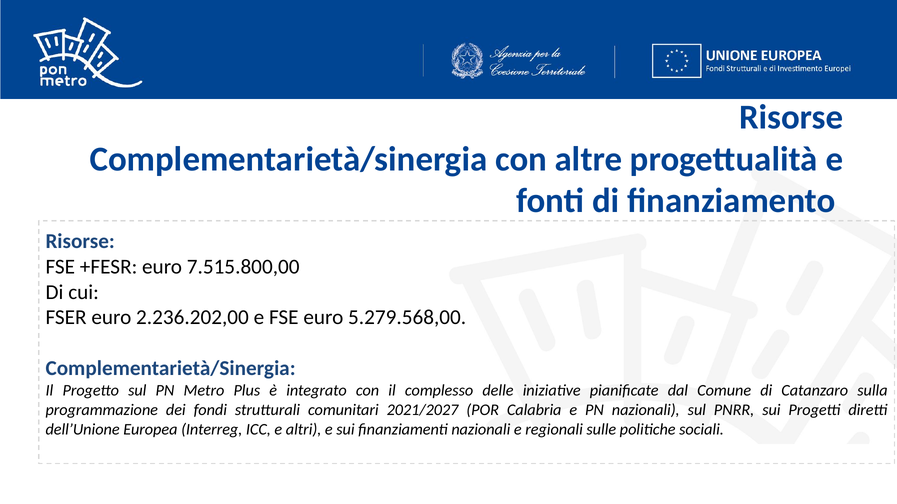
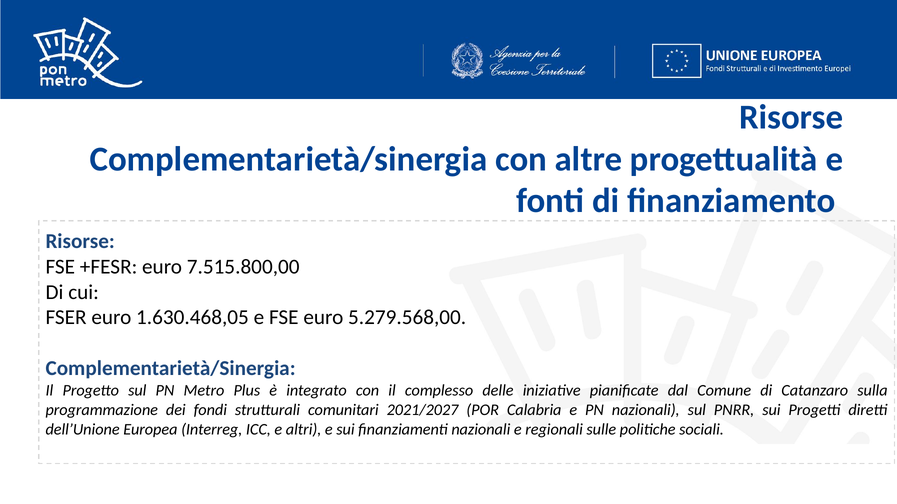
2.236.202,00: 2.236.202,00 -> 1.630.468,05 (192, 318)
